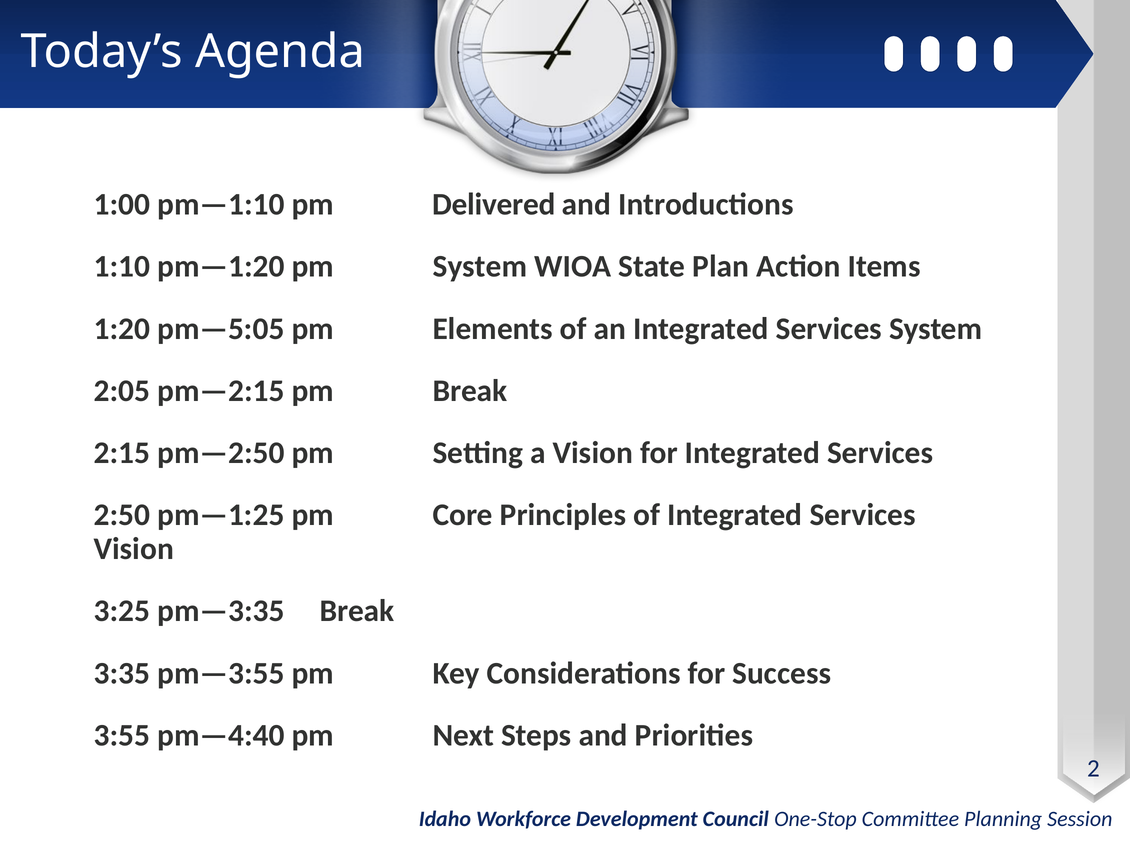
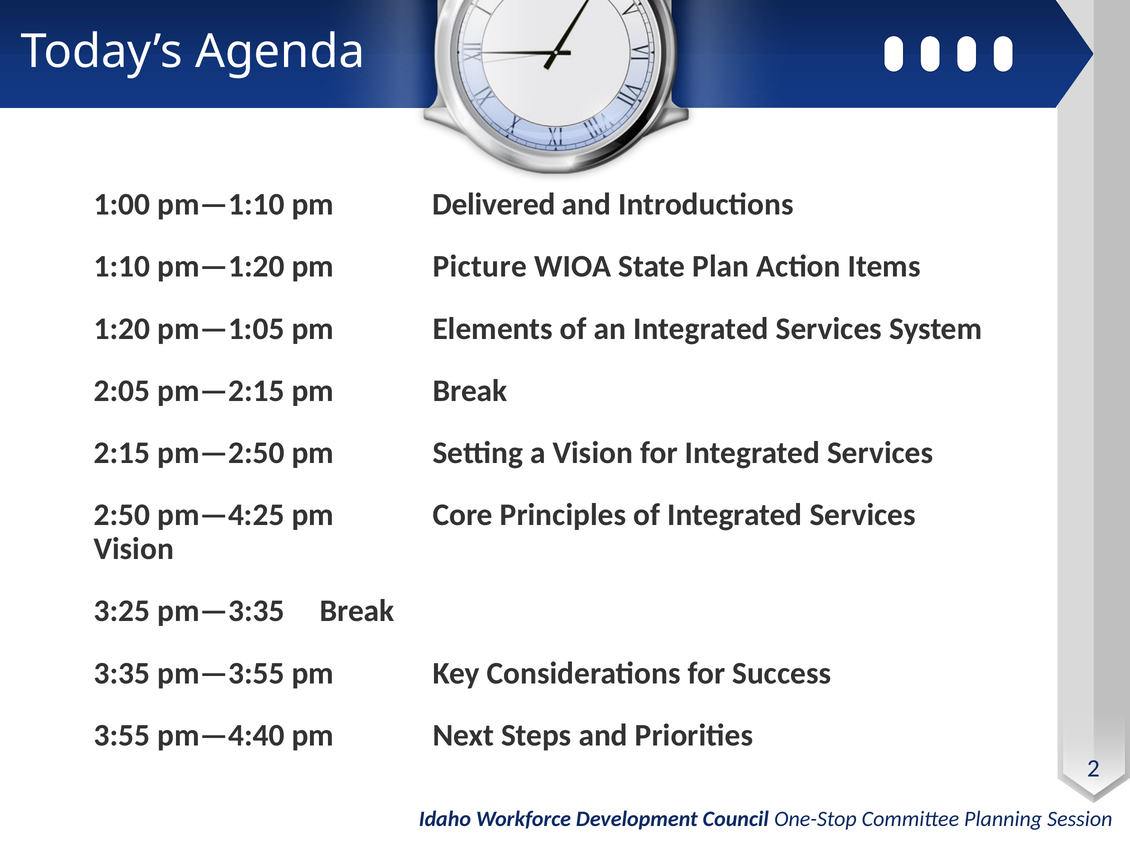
pm System: System -> Picture (480, 267)
pm—5:05: pm—5:05 -> pm—1:05 (221, 329)
pm—1:25: pm—1:25 -> pm—4:25 (221, 515)
